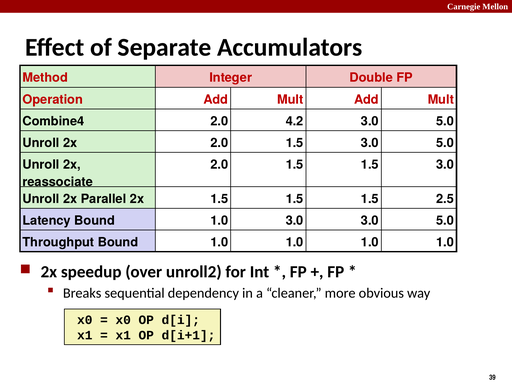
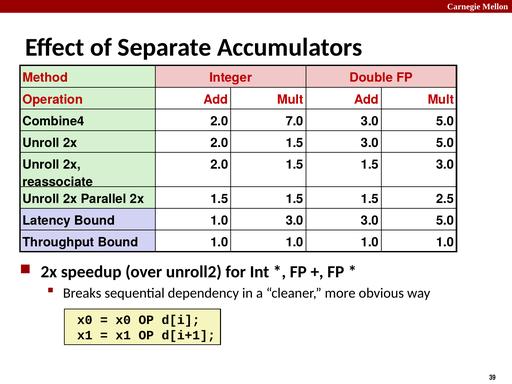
4.2: 4.2 -> 7.0 (295, 121)
